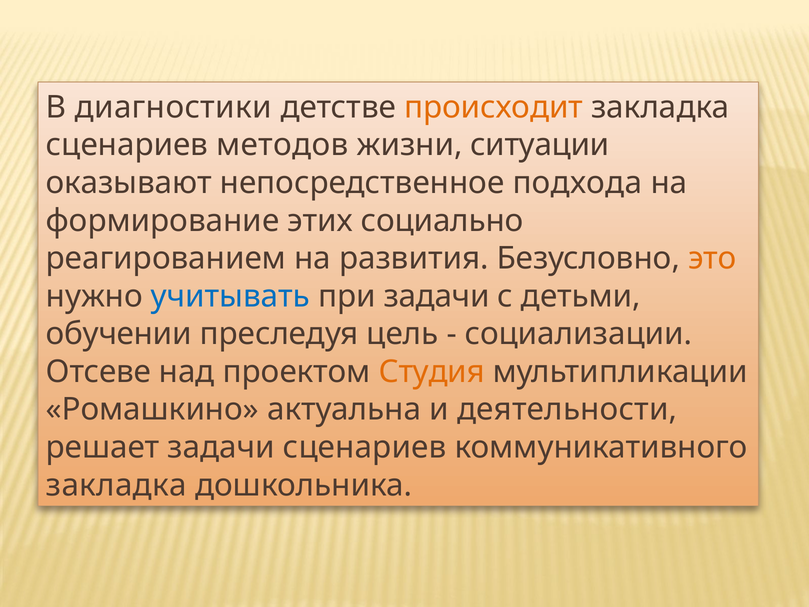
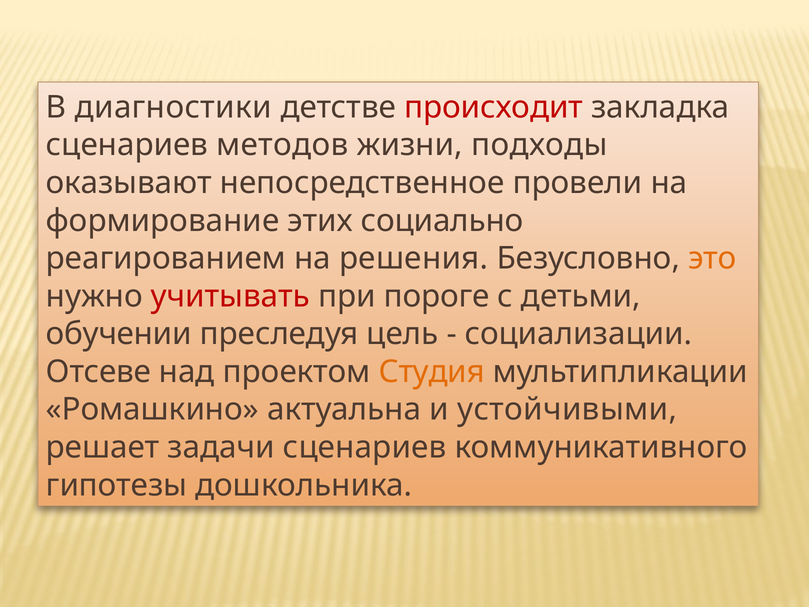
происходит colour: orange -> red (494, 107)
ситуации: ситуации -> подходы (540, 145)
подхода: подхода -> провели (577, 183)
развития: развития -> решения (414, 258)
учитывать colour: blue -> red (231, 296)
при задачи: задачи -> пороге (437, 296)
деятельности: деятельности -> устойчивыми (567, 409)
закладка: закладка -> гипотезы (117, 485)
